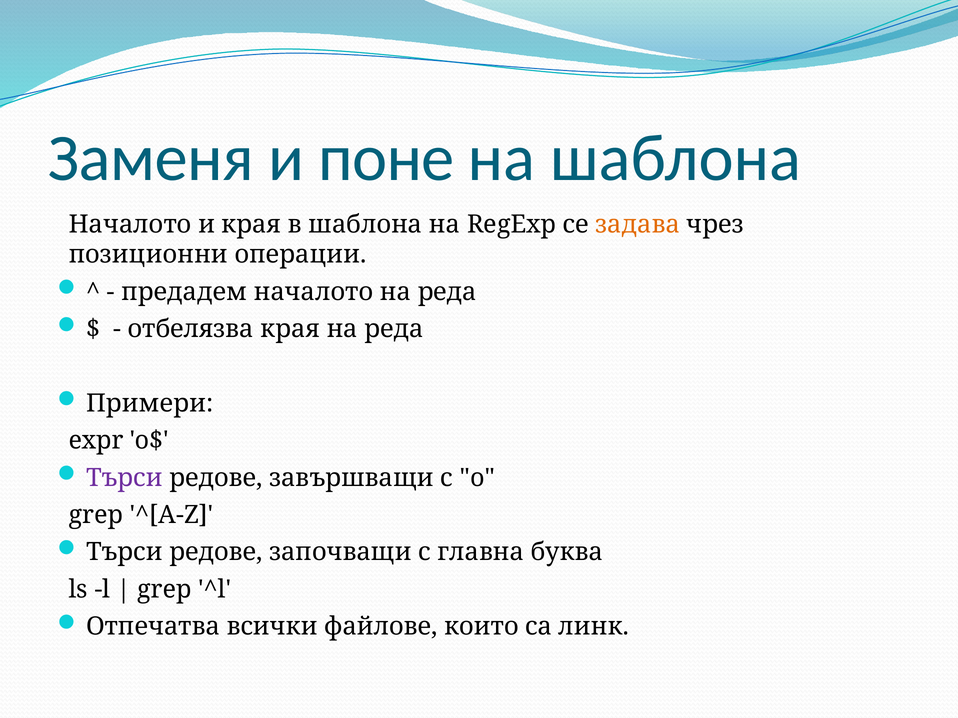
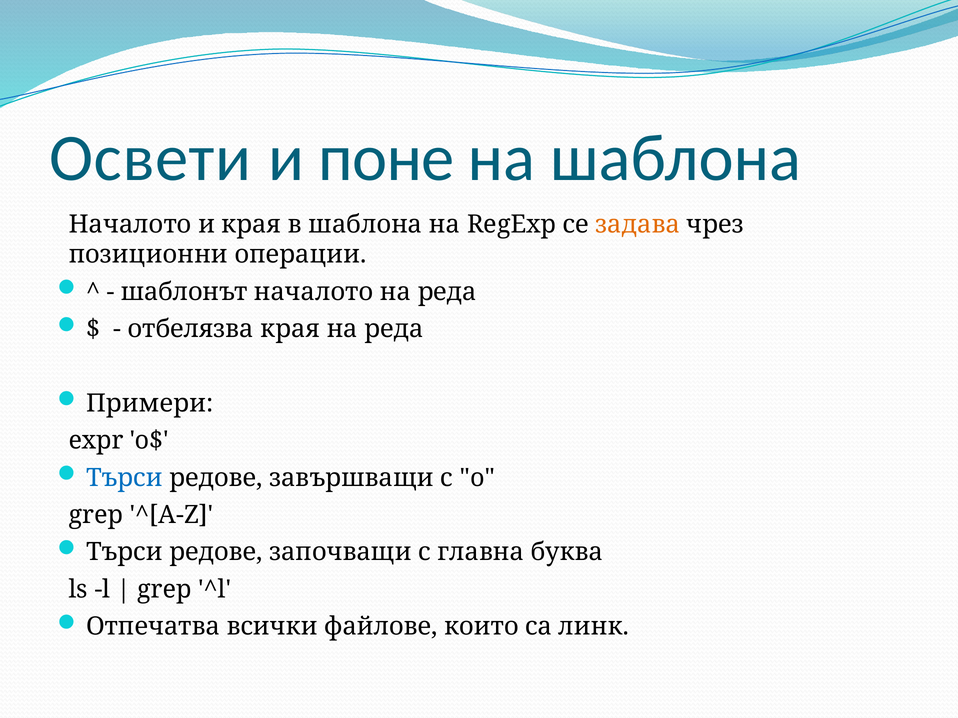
Заменя: Заменя -> Освети (150, 158)
предадем: предадем -> шаблонът (184, 292)
Търси colour: purple -> blue (124, 478)
